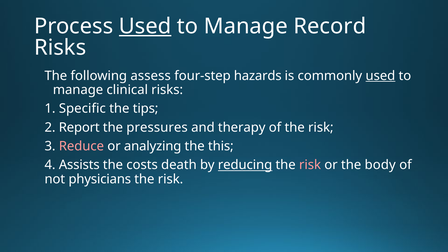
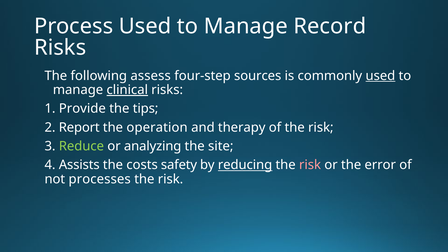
Used underline: present -> none (145, 26)
hazards: hazards -> sources (258, 76)
clinical underline: none -> present (127, 90)
Specific: Specific -> Provide (82, 109)
pressures: pressures -> operation (157, 127)
Reduce colour: pink -> light green (81, 146)
this: this -> site (221, 146)
death: death -> safety (179, 165)
body: body -> error (380, 165)
physicians: physicians -> processes (100, 179)
